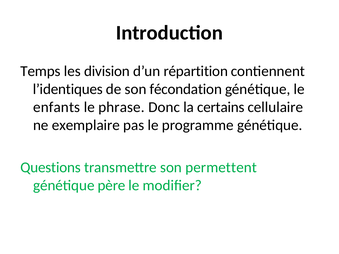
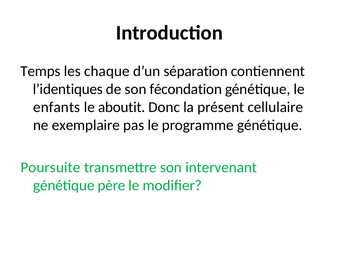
division: division -> chaque (107, 71)
répartition: répartition -> séparation (196, 71)
phrase: phrase -> aboutit (122, 107)
certains: certains -> présent (221, 107)
Questions: Questions -> Poursuite (50, 168)
permettent: permettent -> intervenant (221, 168)
